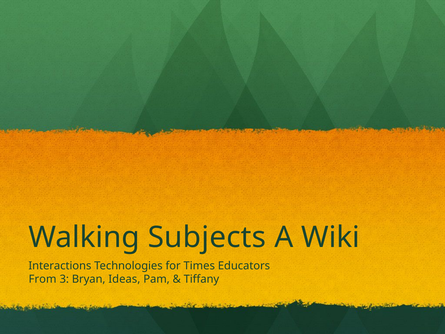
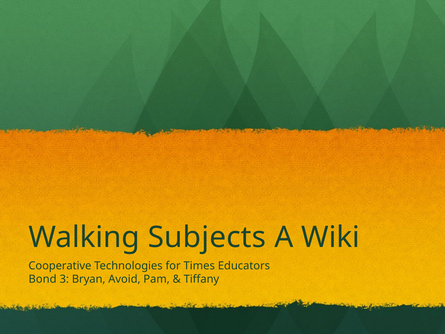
Interactions: Interactions -> Cooperative (60, 266)
From: From -> Bond (43, 279)
Ideas: Ideas -> Avoid (124, 279)
